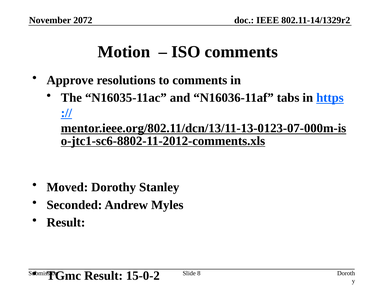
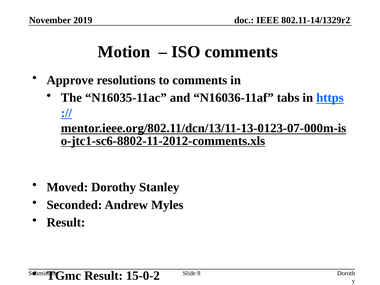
2072: 2072 -> 2019 (83, 20)
